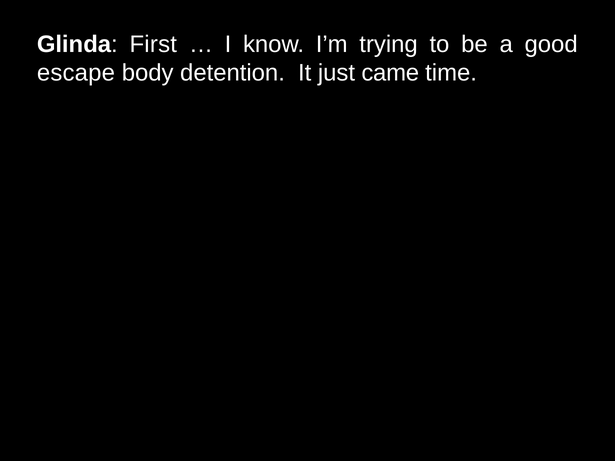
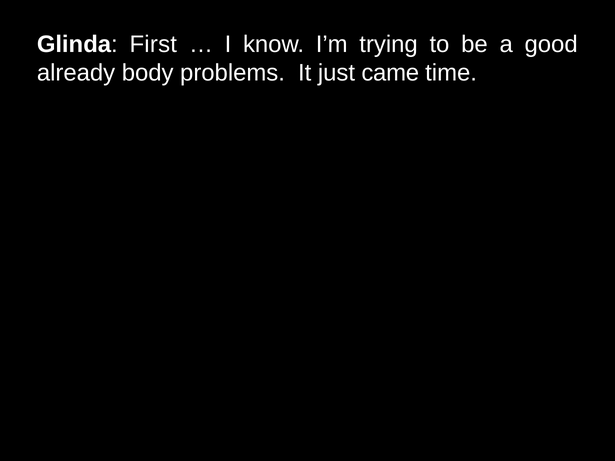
escape: escape -> already (76, 73)
detention: detention -> problems (233, 73)
